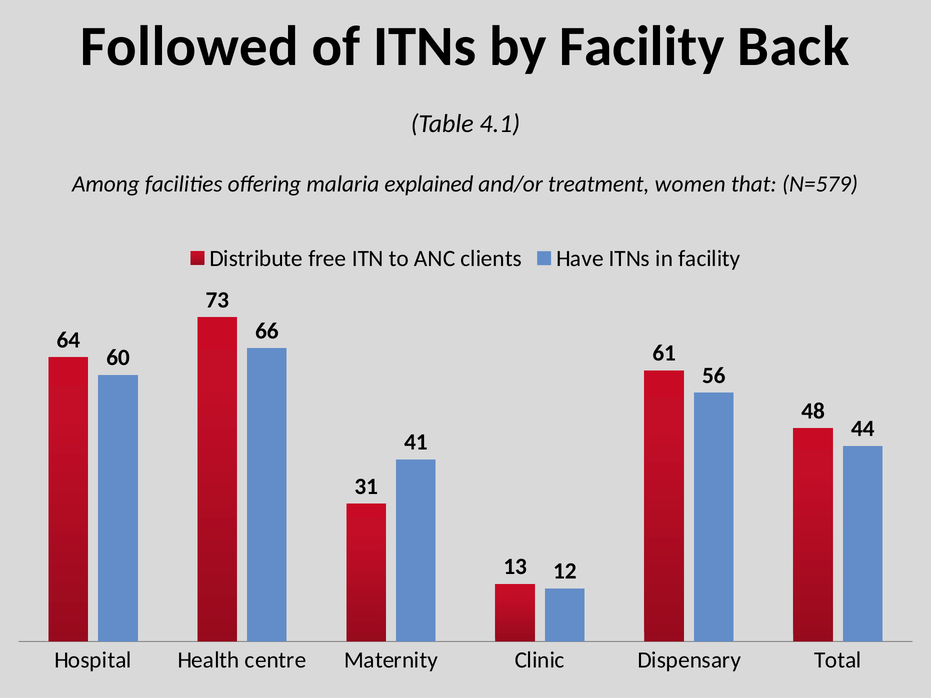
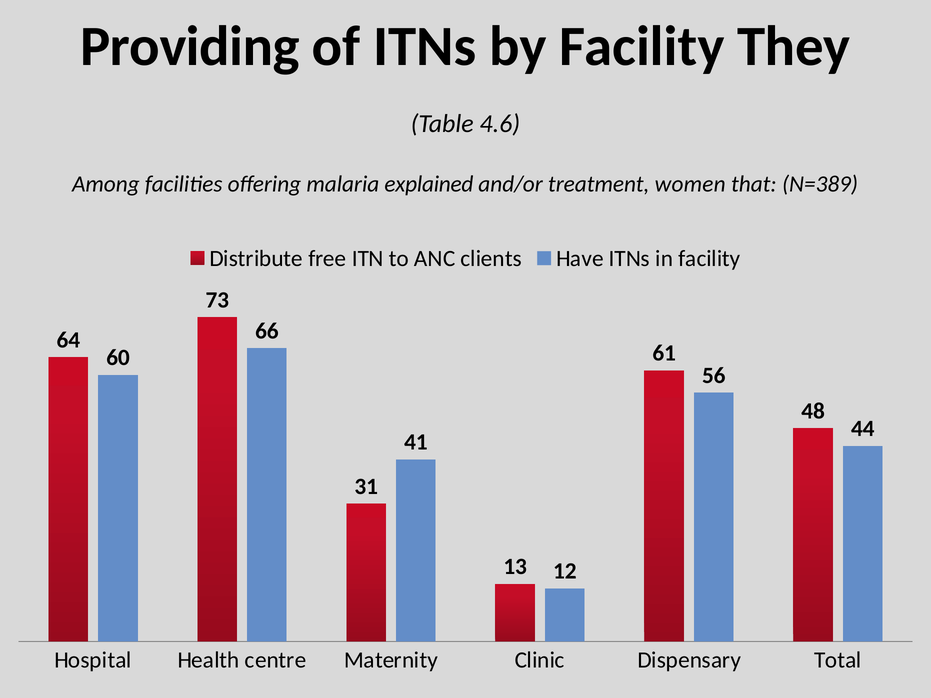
Followed: Followed -> Providing (190, 47)
Back: Back -> They (794, 47)
4.1: 4.1 -> 4.6 (500, 124)
N=579: N=579 -> N=389 (820, 184)
